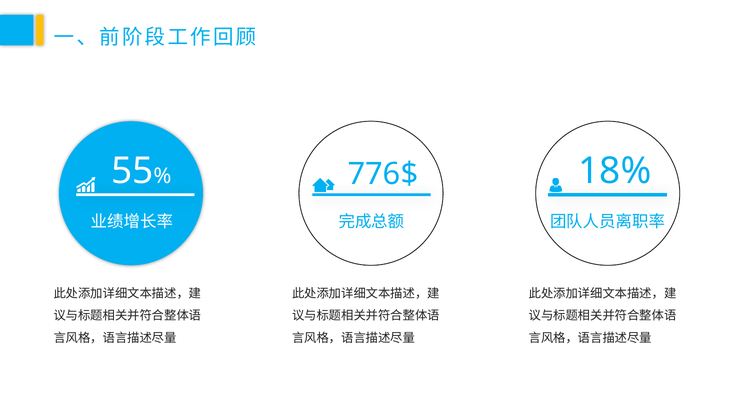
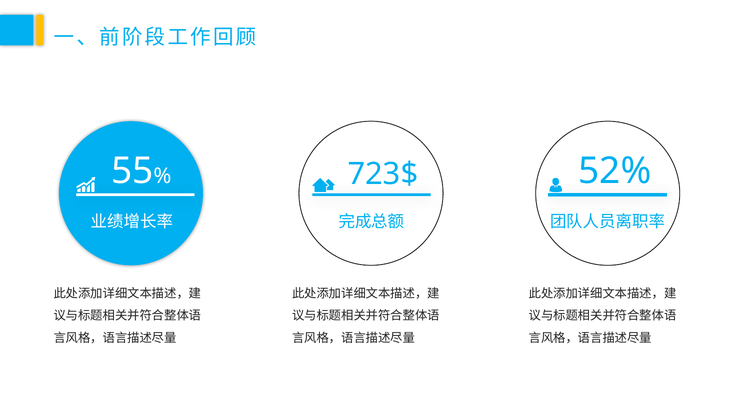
18%: 18% -> 52% (615, 171)
776$: 776$ -> 723$ (383, 174)
